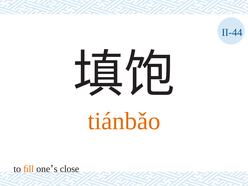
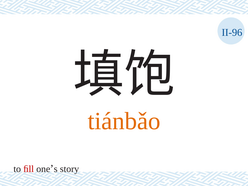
II-44: II-44 -> II-96 (232, 32)
ﬁll colour: orange -> red (29, 169)
close: close -> story (70, 169)
